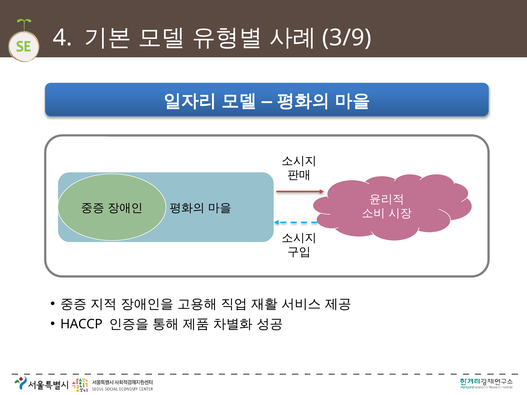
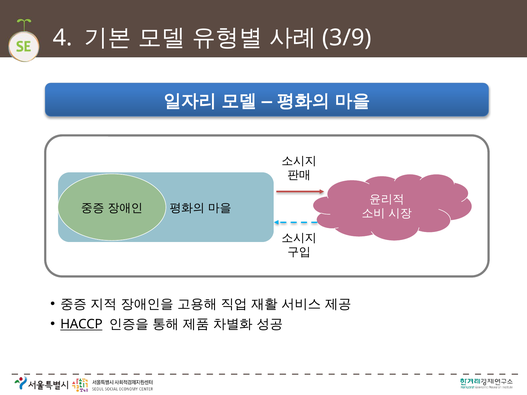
HACCP underline: none -> present (81, 325)
